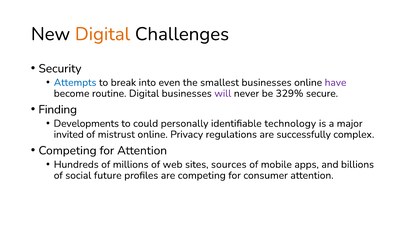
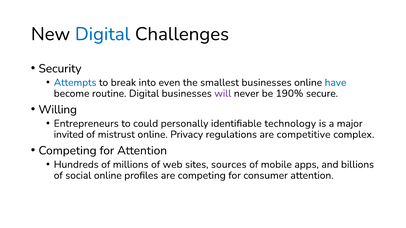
Digital colour: orange -> blue (103, 34)
have colour: purple -> blue (336, 83)
329%: 329% -> 190% (290, 94)
Finding: Finding -> Willing (58, 110)
Developments: Developments -> Entrepreneurs (86, 124)
successfully: successfully -> competitive (304, 135)
social future: future -> online (108, 176)
